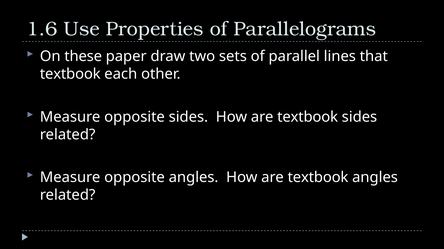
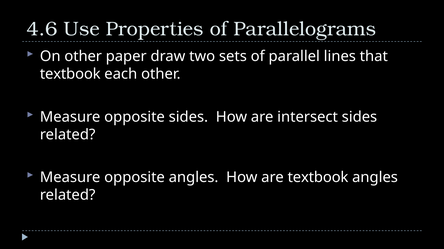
1.6: 1.6 -> 4.6 (42, 29)
On these: these -> other (83, 57)
sides How are textbook: textbook -> intersect (308, 117)
